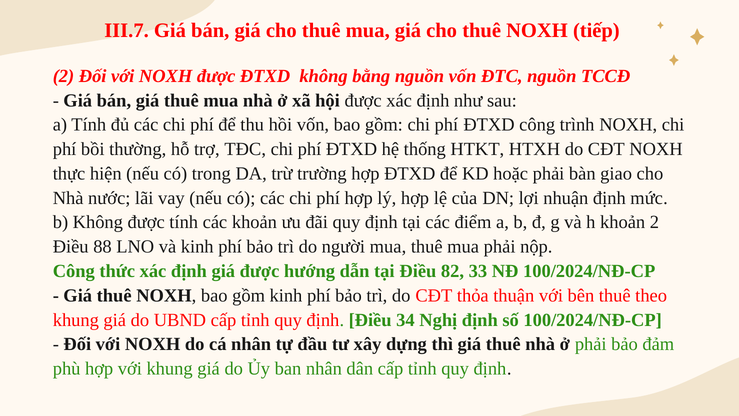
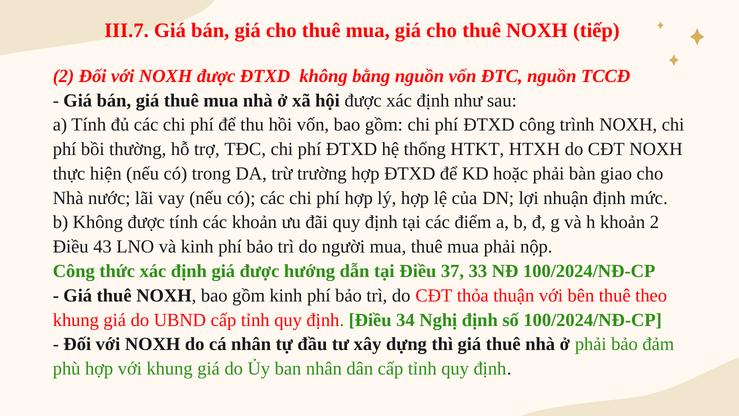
88: 88 -> 43 (102, 247)
82: 82 -> 37 (453, 271)
